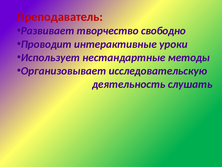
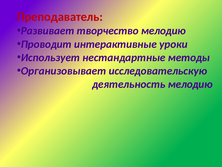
творчество свободно: свободно -> мелодию (163, 31)
деятельность слушать: слушать -> мелодию (190, 84)
